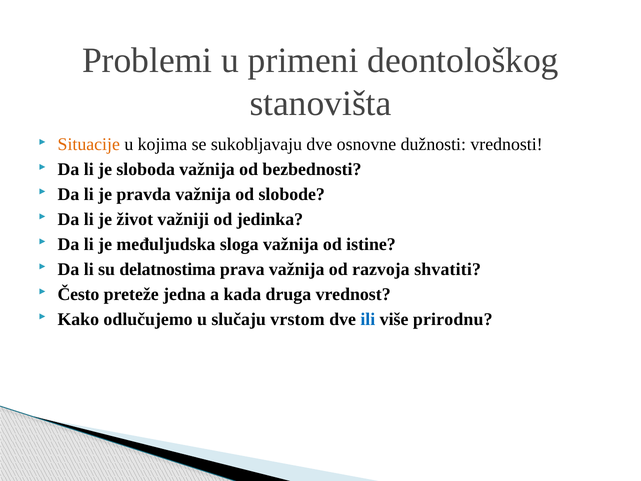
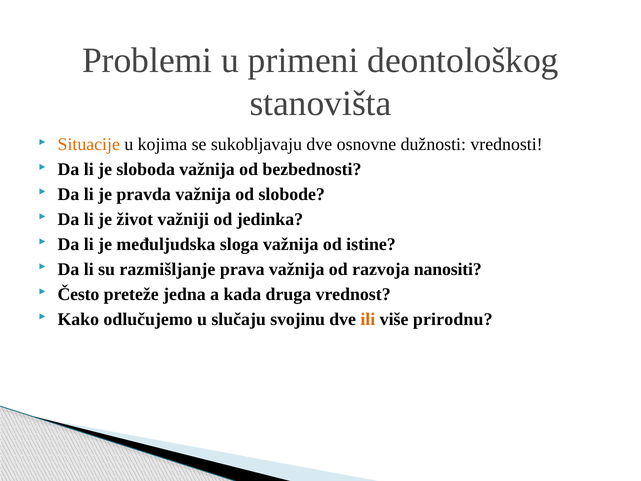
delatnostima: delatnostima -> razmišljanje (167, 269)
shvatiti: shvatiti -> nanositi (448, 269)
vrstom: vrstom -> svojinu (298, 319)
ili colour: blue -> orange (368, 319)
